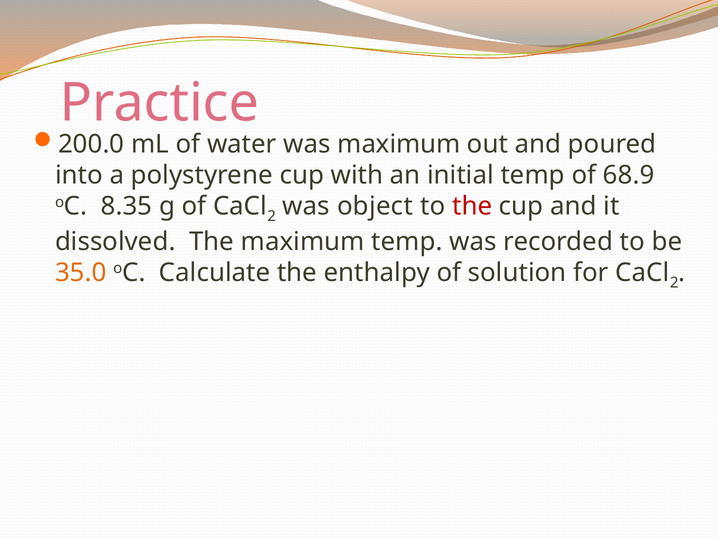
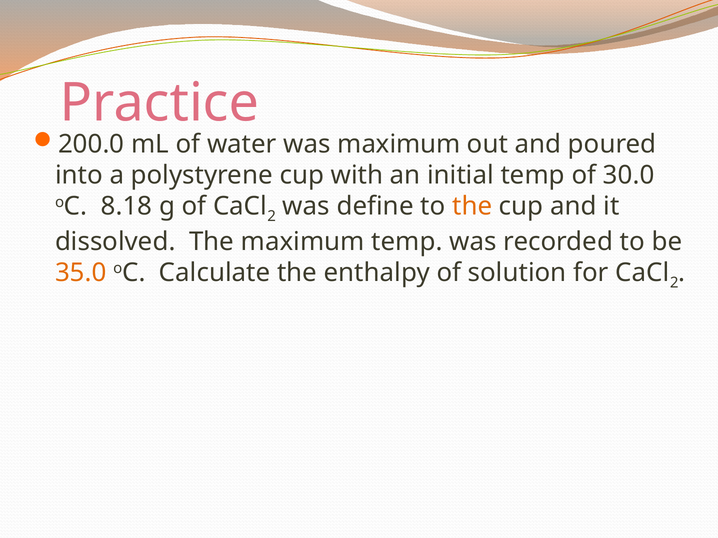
68.9: 68.9 -> 30.0 (629, 175)
8.35: 8.35 -> 8.18 (127, 206)
object: object -> define (375, 206)
the colour: red -> orange (472, 206)
